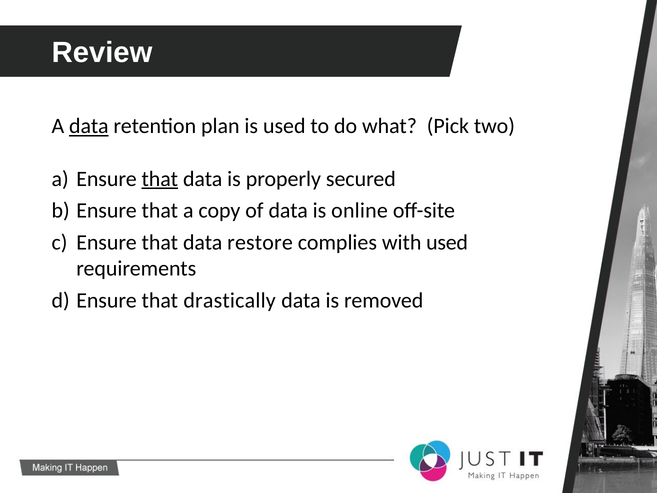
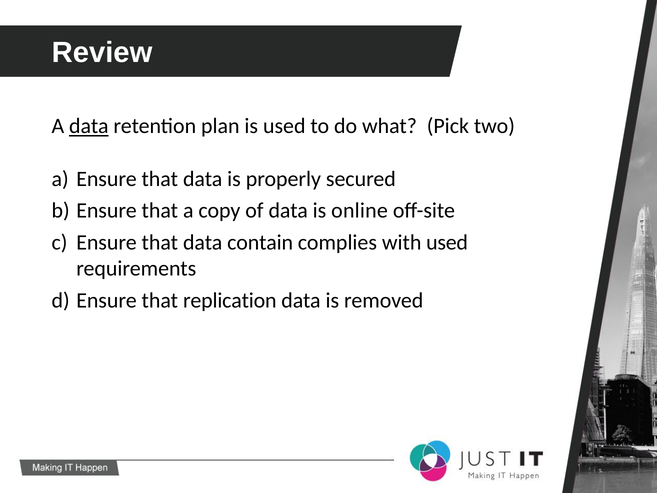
that underline: present -> none (160, 179)
restore: restore -> contain (260, 242)
drastically: drastically -> replication (230, 300)
